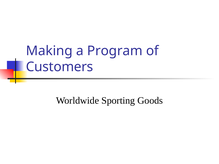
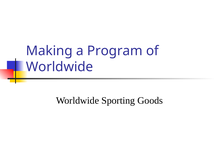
Customers: Customers -> Worldwide (60, 67)
